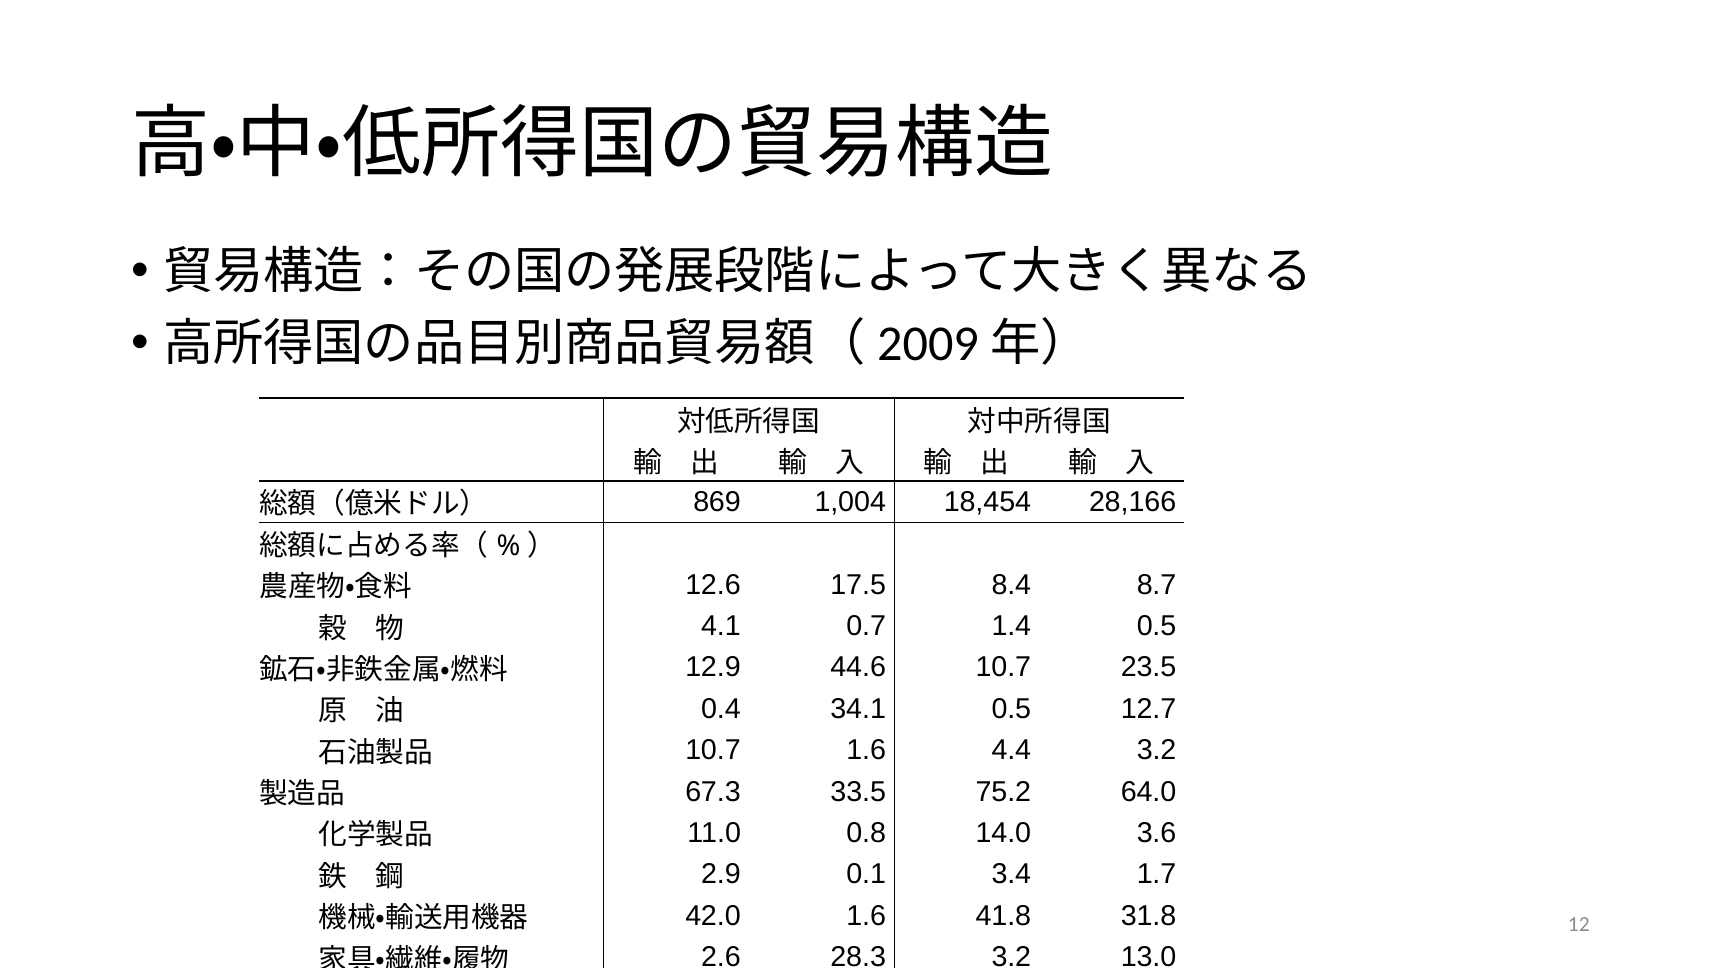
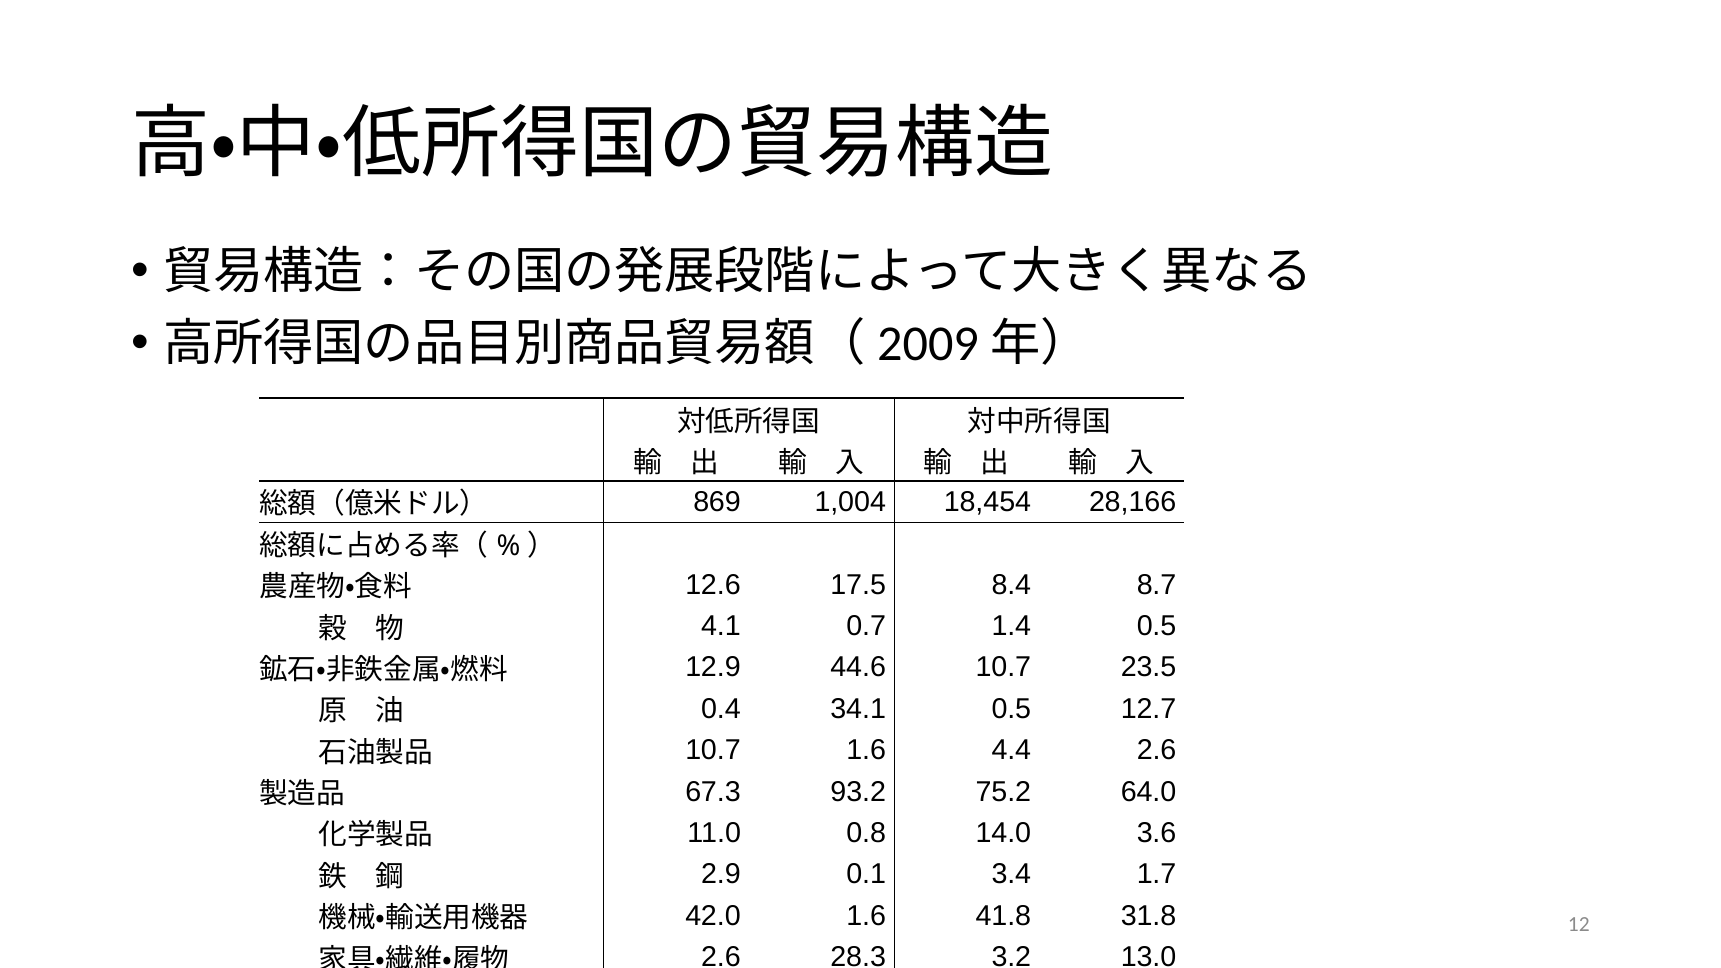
4.4 3.2: 3.2 -> 2.6 (1157, 750)
33.5: 33.5 -> 93.2 (858, 792)
